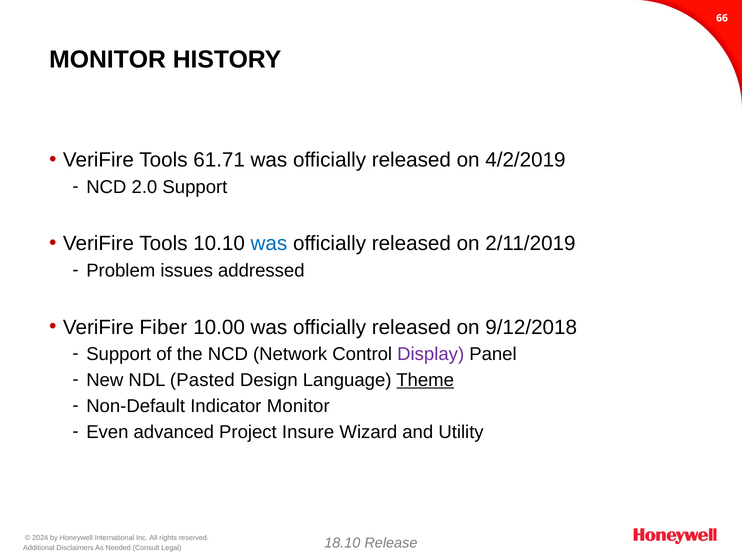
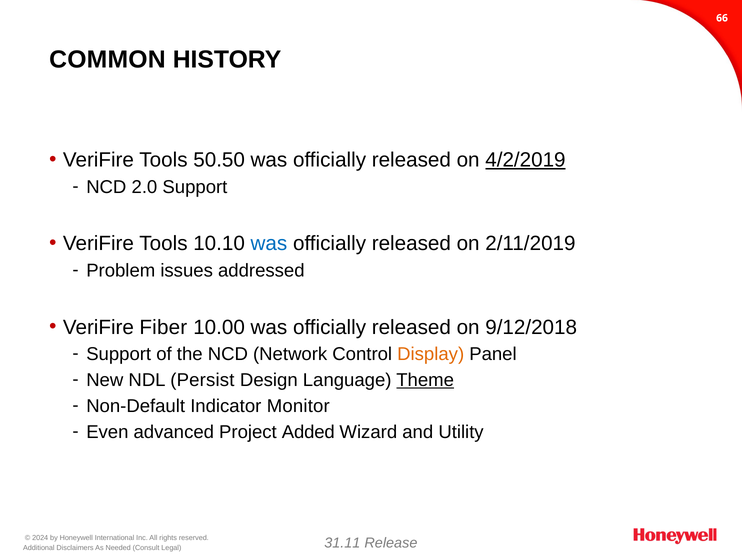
MONITOR: MONITOR -> COMMON (107, 59)
61.71: 61.71 -> 50.50 (219, 160)
4/2/2019 underline: none -> present (525, 160)
Display colour: purple -> orange (431, 355)
Pasted: Pasted -> Persist (202, 381)
Insure: Insure -> Added (308, 433)
18.10: 18.10 -> 31.11 (342, 544)
